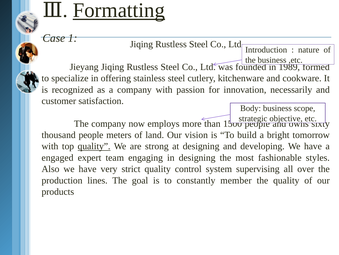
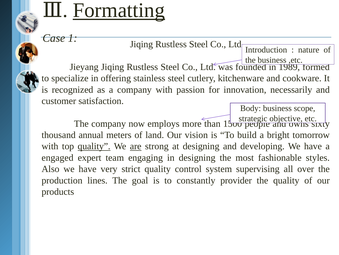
thousand people: people -> annual (91, 135)
are underline: none -> present (136, 146)
member: member -> provider (236, 180)
